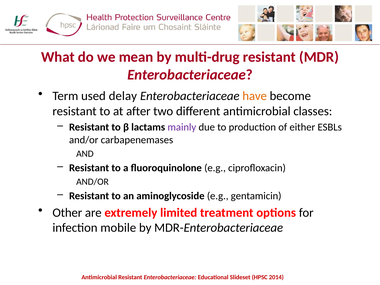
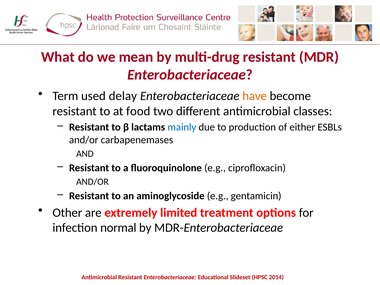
after: after -> food (138, 111)
mainly colour: purple -> blue (182, 127)
mobile: mobile -> normal (118, 228)
